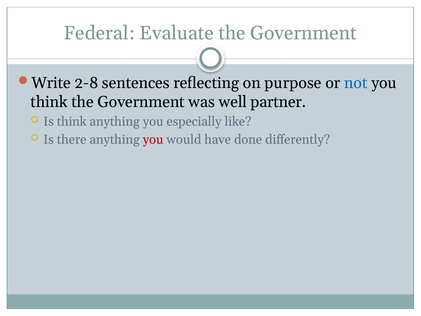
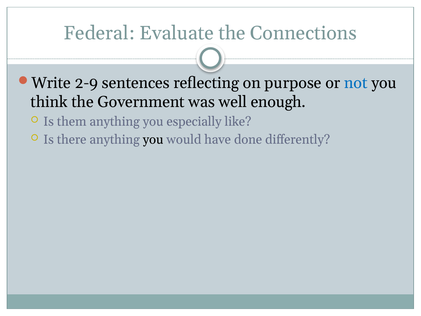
Evaluate the Government: Government -> Connections (303, 33)
2-8: 2-8 -> 2-9 (86, 83)
partner: partner -> enough (278, 102)
Is think: think -> them (72, 121)
you colour: red -> black (153, 139)
